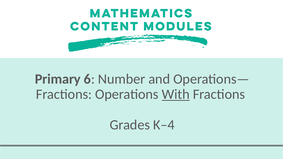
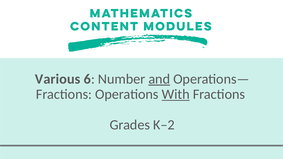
Primary: Primary -> Various (58, 79)
and underline: none -> present (159, 79)
K–4: K–4 -> K–2 (164, 125)
